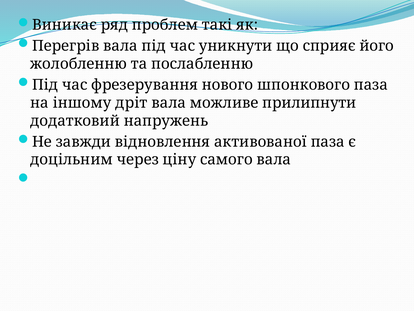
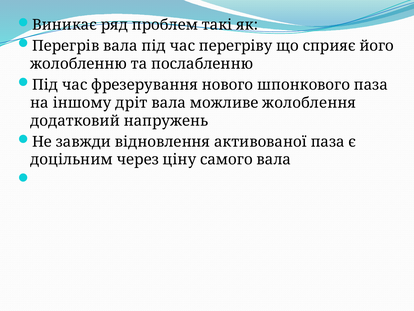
уникнути: уникнути -> перегріву (236, 46)
прилипнути: прилипнути -> жолоблення (309, 103)
